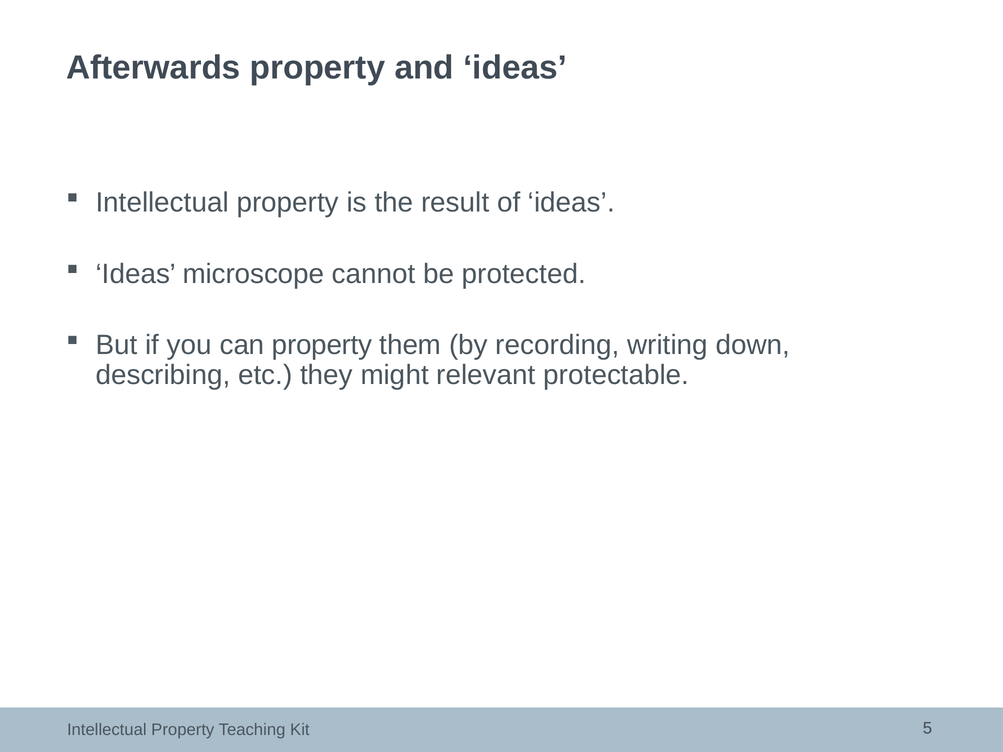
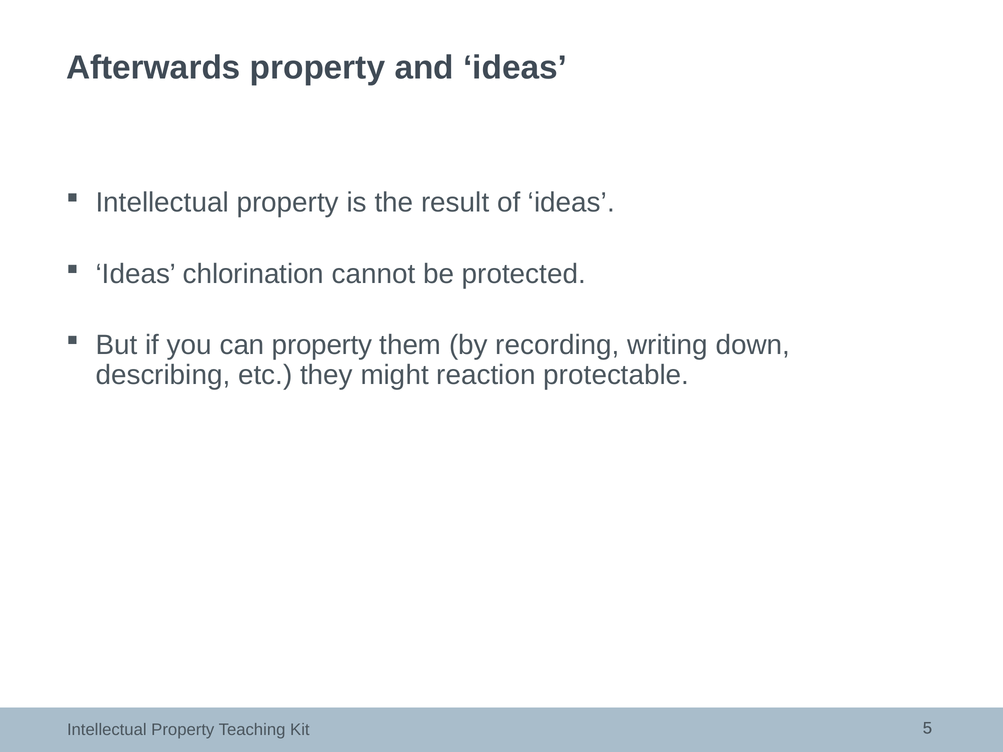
microscope: microscope -> chlorination (253, 274)
relevant: relevant -> reaction (486, 375)
